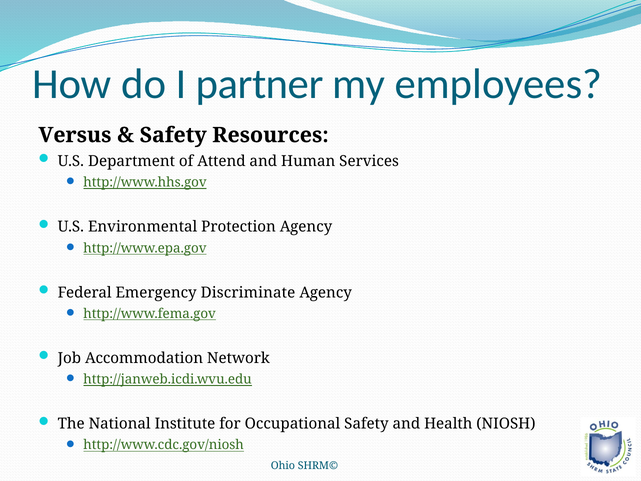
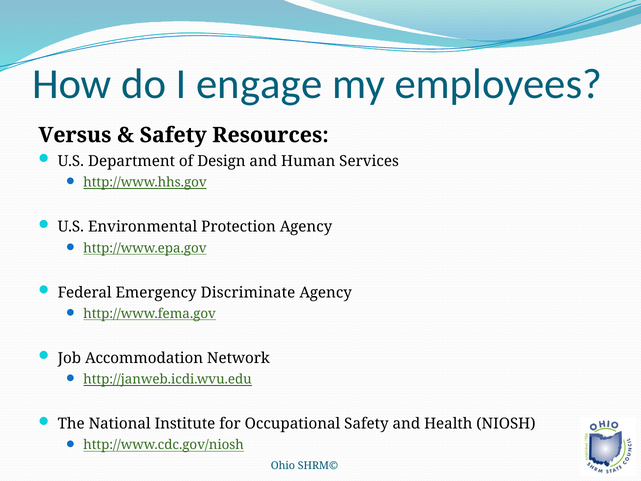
partner: partner -> engage (259, 84)
Attend: Attend -> Design (221, 161)
